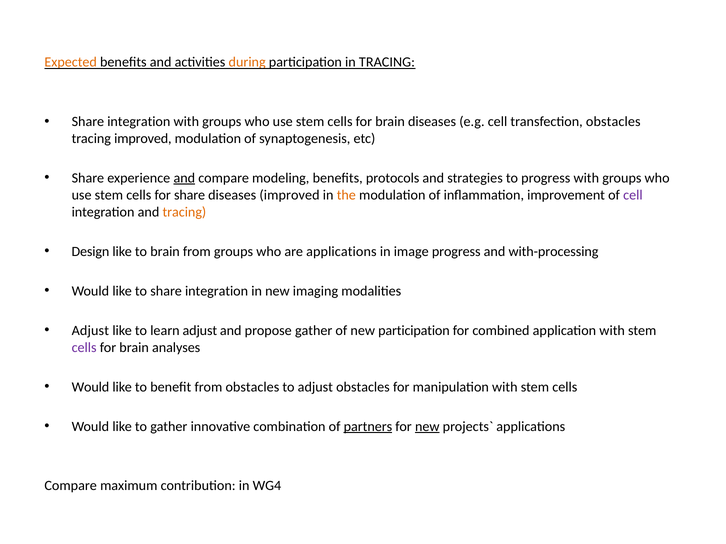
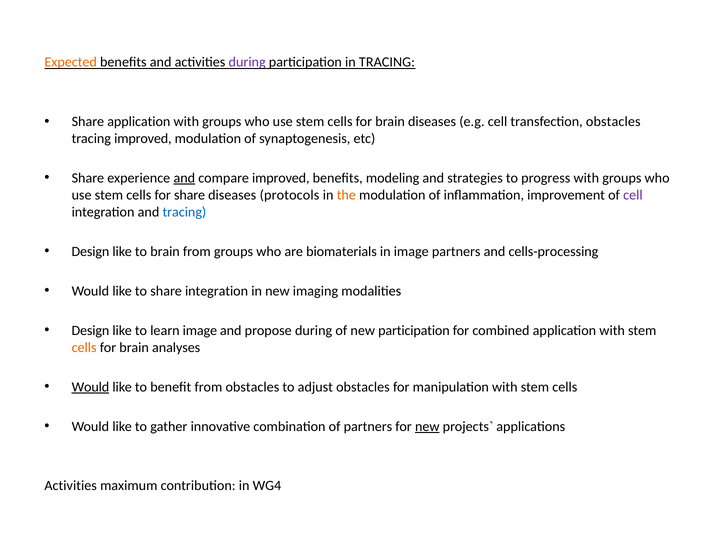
during colour: orange -> purple (247, 62)
integration: integration -> application (139, 122)
compare modeling: modeling -> improved (281, 178)
protocols: protocols -> modeling (393, 178)
diseases improved: improved -> protocols (290, 195)
tracing colour: orange -> blue (184, 212)
are applications: applications -> biomaterials (341, 252)
image progress: progress -> partners (456, 252)
with-processing: with-processing -> cells-processing (553, 252)
Adjust: Adjust -> Design (90, 331)
learn adjust: adjust -> image (200, 331)
propose gather: gather -> during (314, 331)
cells colour: purple -> orange (84, 348)
Would underline: none -> present (90, 387)
partners underline: present -> none (368, 427)
Compare: Compare -> Activities (71, 486)
